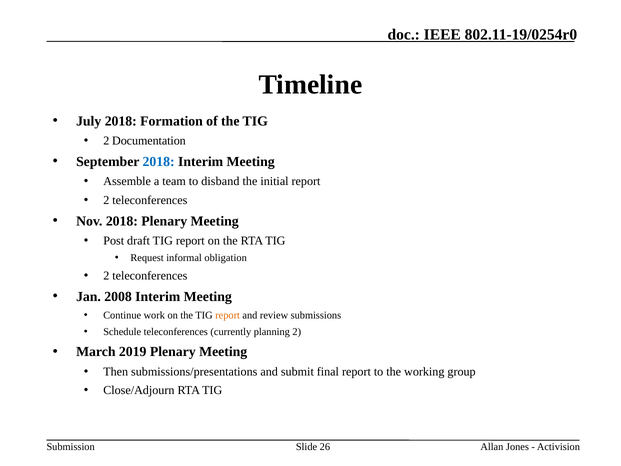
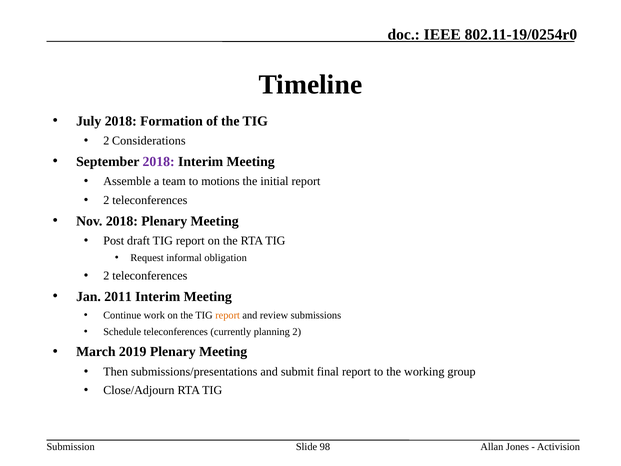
Documentation: Documentation -> Considerations (149, 141)
2018 colour: blue -> purple (159, 162)
disband: disband -> motions (220, 181)
2008: 2008 -> 2011 (118, 297)
26: 26 -> 98 (325, 447)
